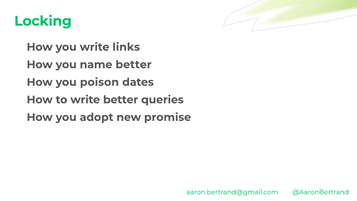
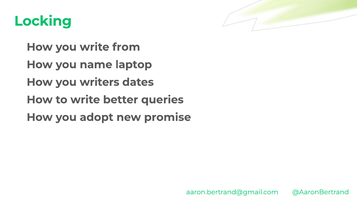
links: links -> from (126, 47)
name better: better -> laptop (134, 65)
poison: poison -> writers (100, 82)
